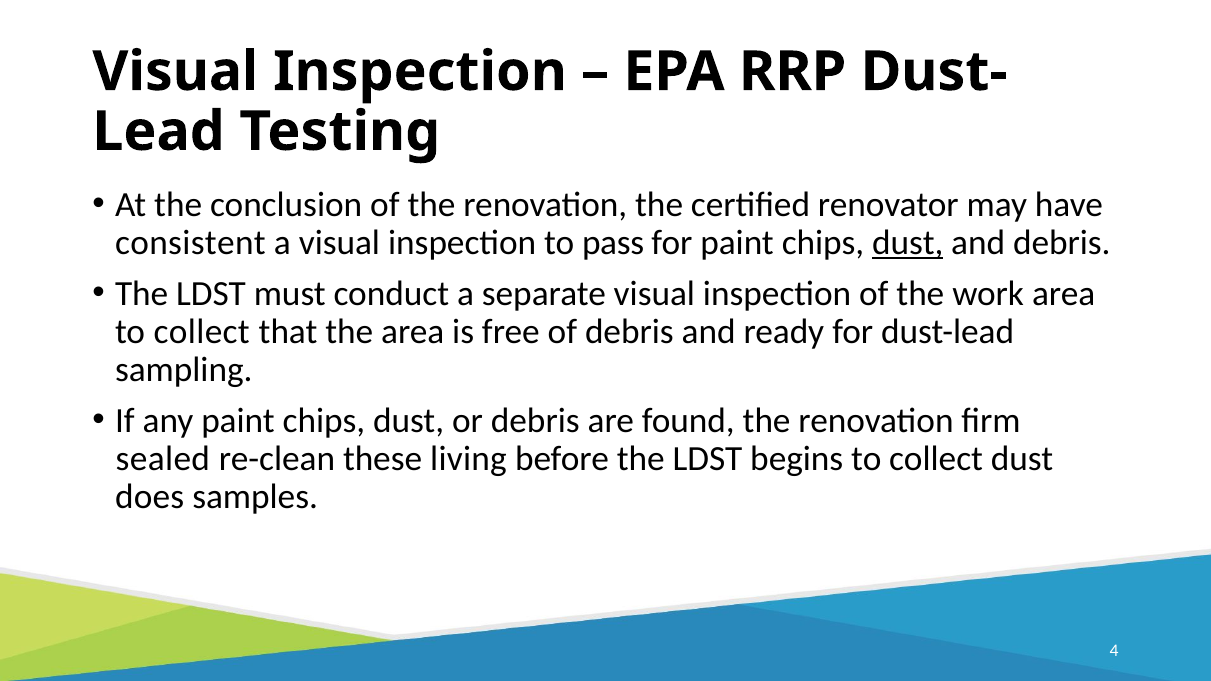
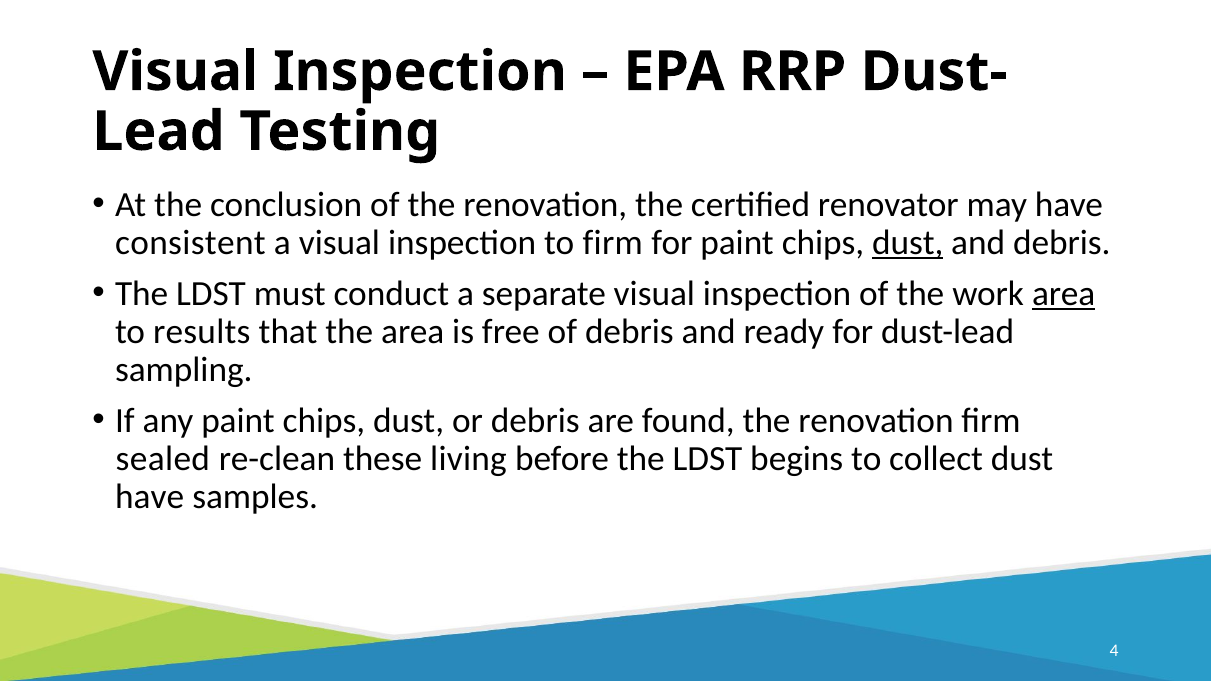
to pass: pass -> firm (613, 243)
area underline: none -> present (1064, 294)
collect: collect -> results (202, 332)
does: does -> have (150, 497)
